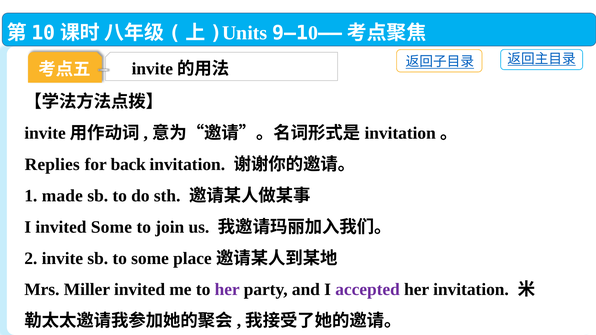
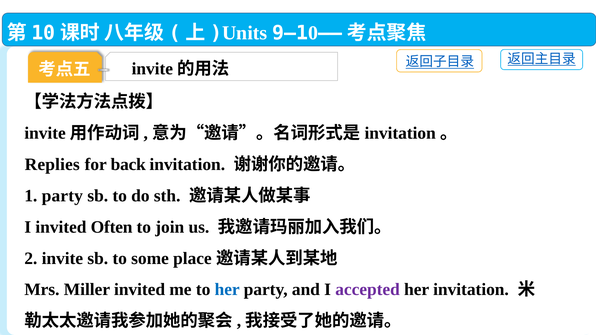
1 made: made -> party (62, 196)
invited Some: Some -> Often (112, 227)
her colour: purple -> blue (227, 290)
